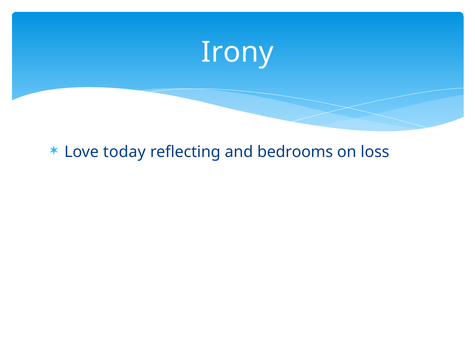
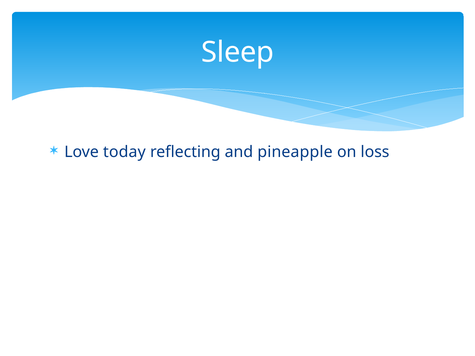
Irony: Irony -> Sleep (238, 52)
bedrooms: bedrooms -> pineapple (295, 152)
